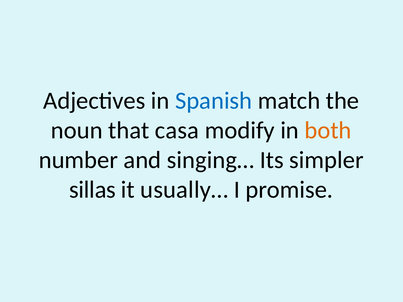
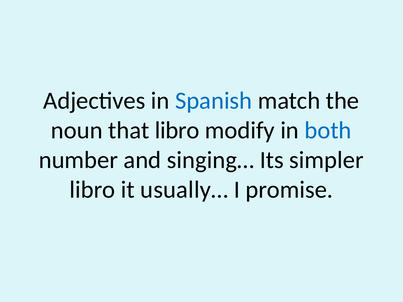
that casa: casa -> libro (177, 131)
both colour: orange -> blue (328, 131)
sillas: sillas -> libro (92, 190)
